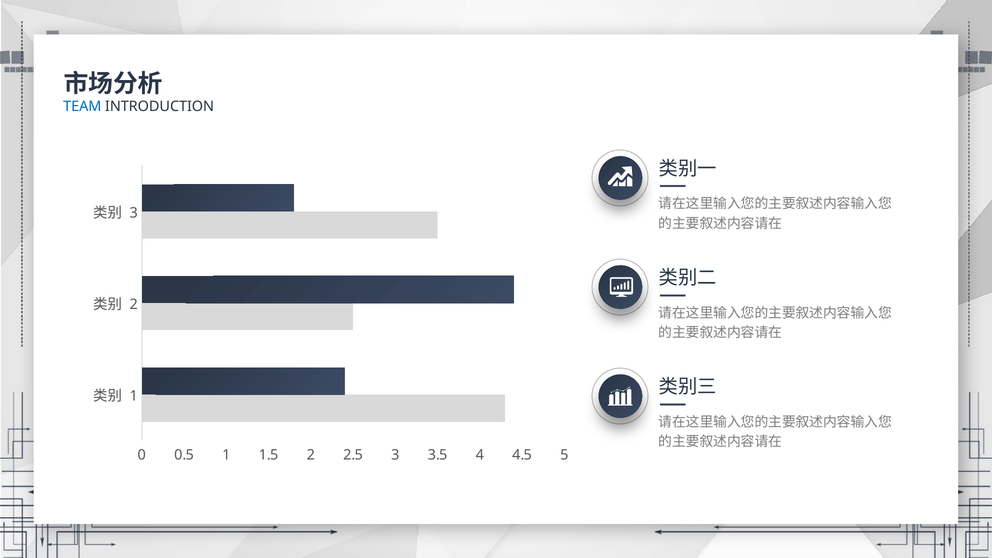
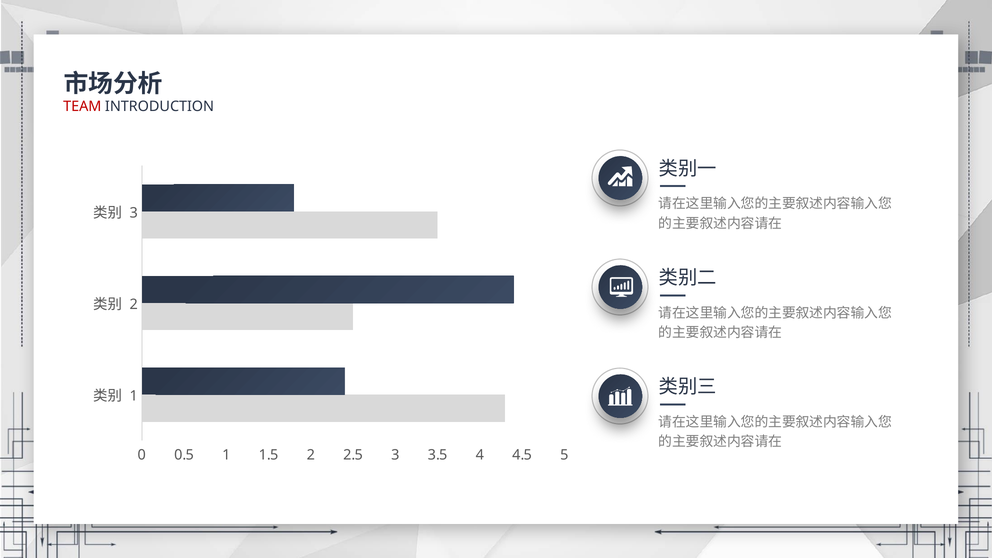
TEAM colour: blue -> red (82, 106)
